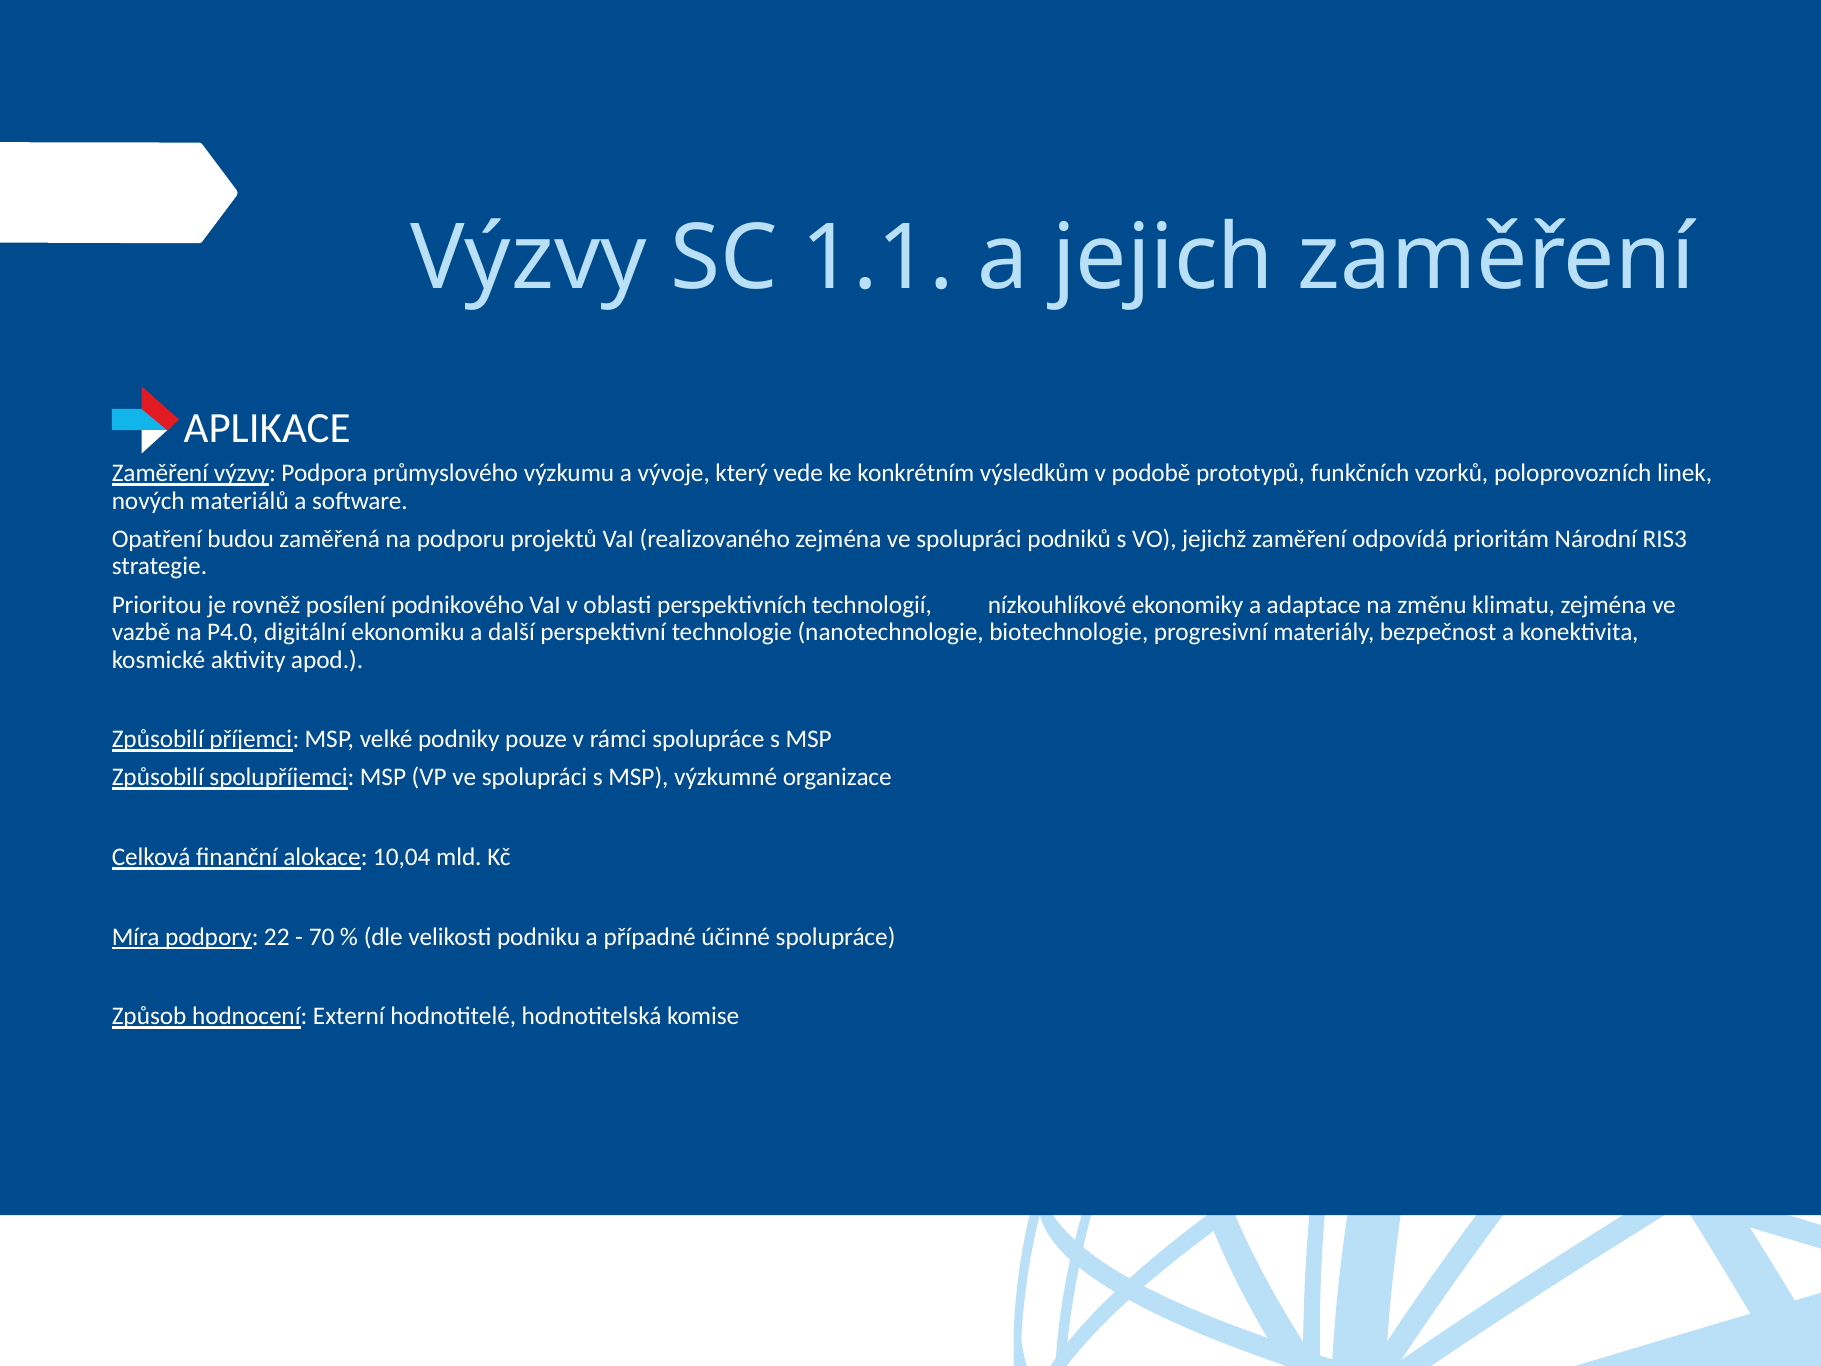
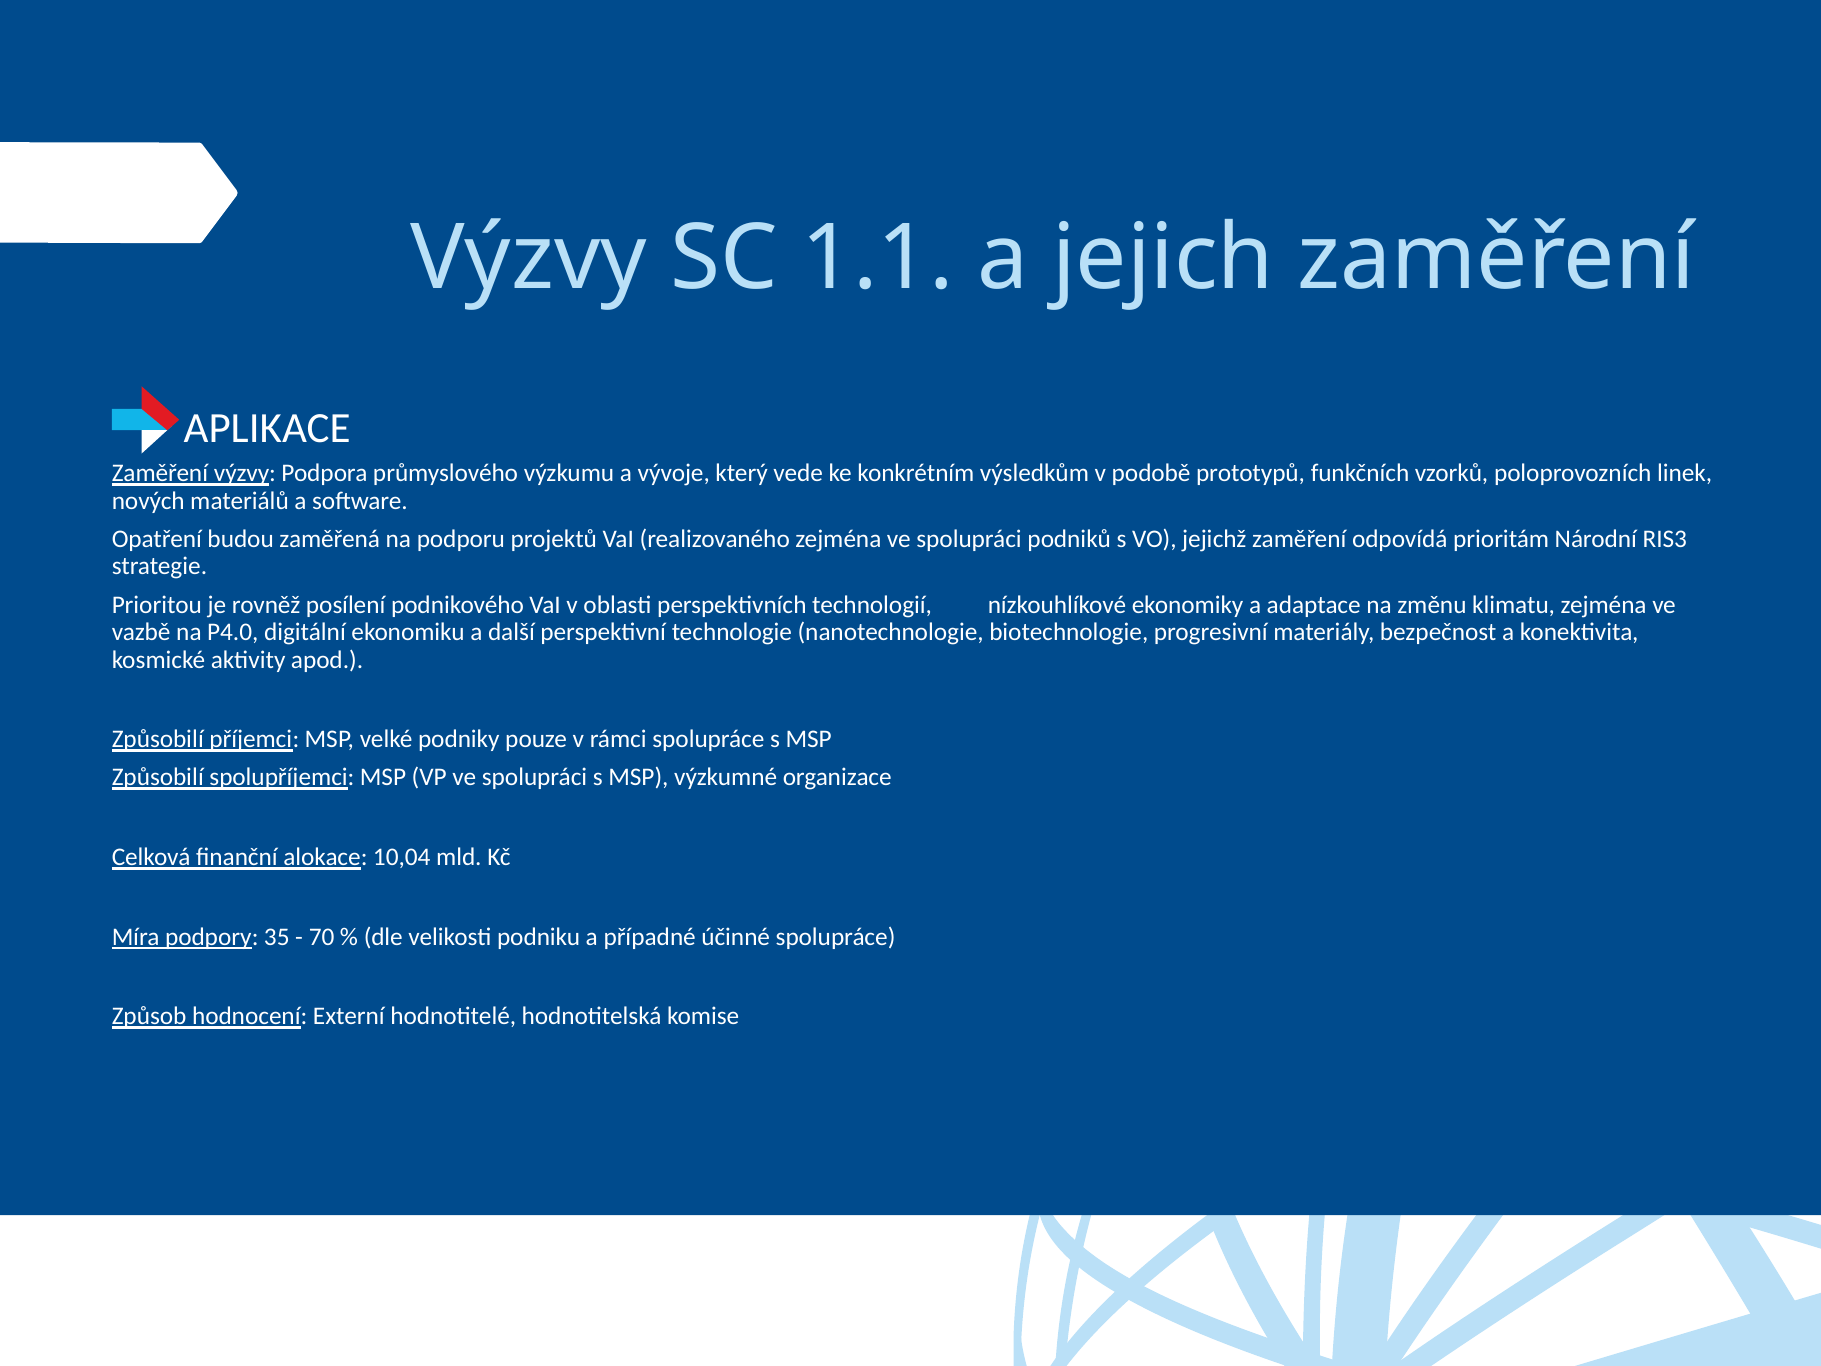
22: 22 -> 35 (277, 937)
